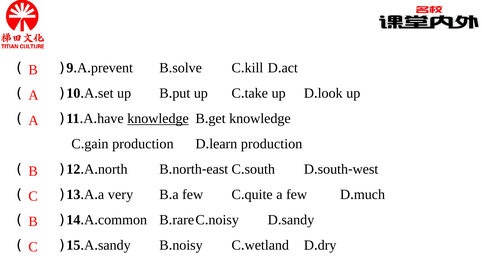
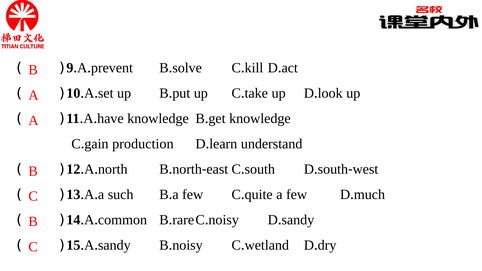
knowledge underline: present -> none (158, 119)
production: production -> understand (272, 144)
very: very -> such (121, 195)
